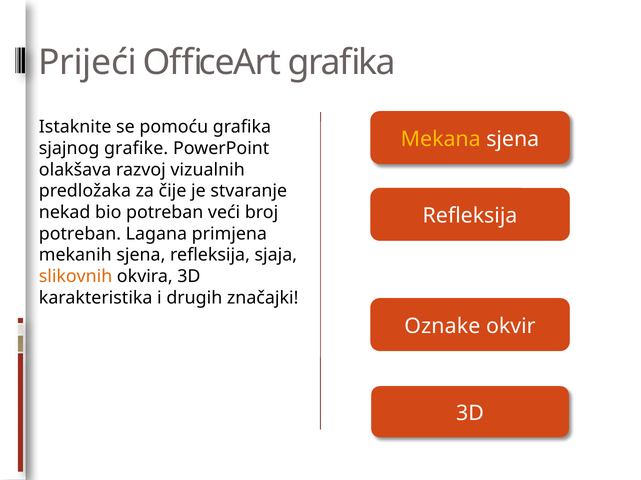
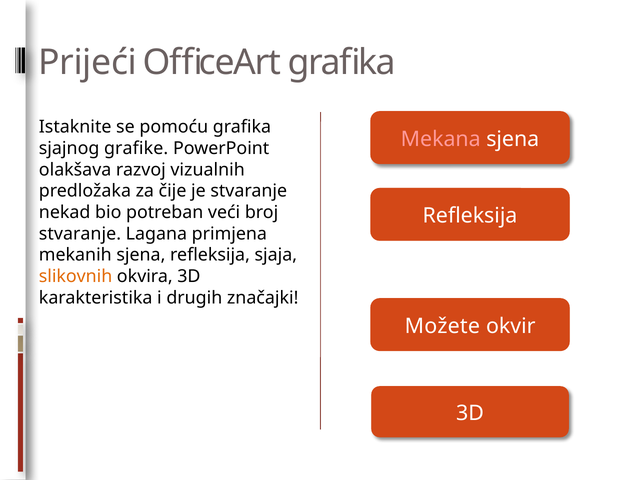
Mekana colour: yellow -> pink (441, 139)
potreban: potreban -> stvaranje (80, 234)
Oznake: Oznake -> Možete (442, 327)
